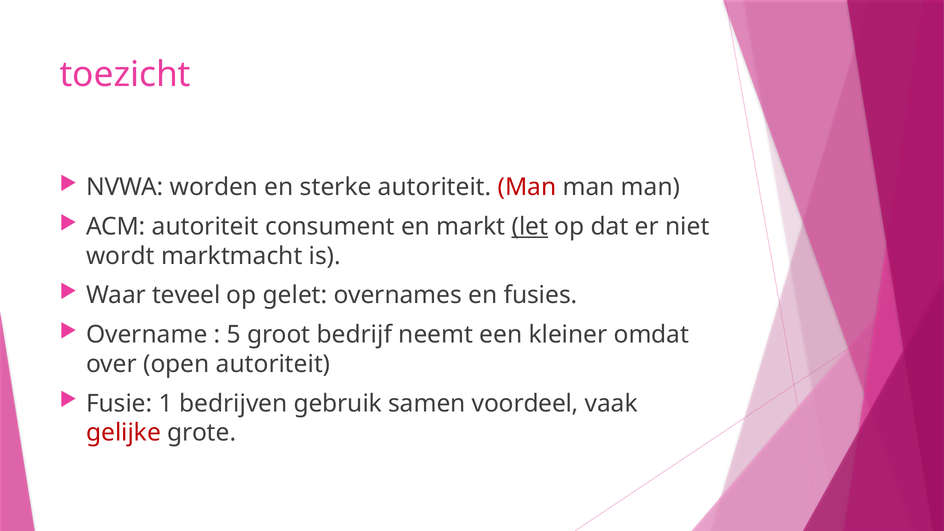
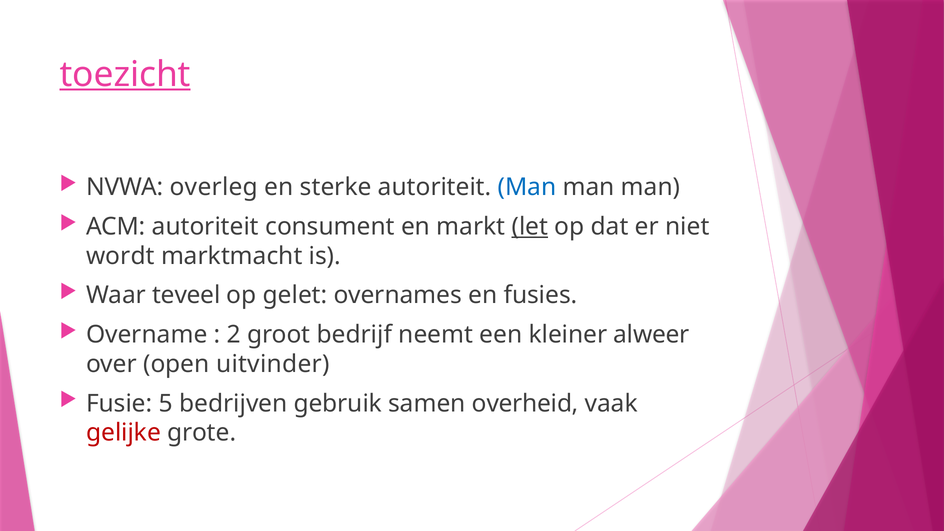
toezicht underline: none -> present (125, 74)
worden: worden -> overleg (214, 187)
Man colour: red -> blue (527, 187)
5: 5 -> 2 (234, 335)
omdat: omdat -> alweer (651, 335)
open autoriteit: autoriteit -> uitvinder (273, 364)
1: 1 -> 5 (166, 403)
voordeel: voordeel -> overheid (525, 403)
